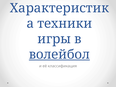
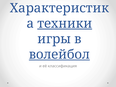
техники underline: none -> present (65, 24)
